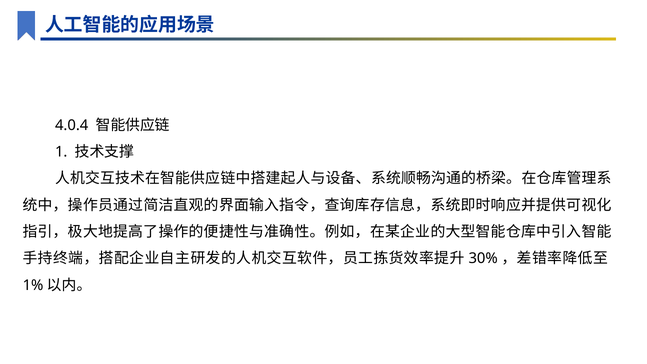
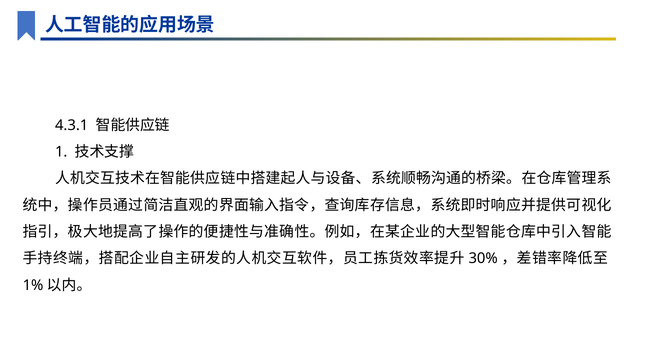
4.0.4: 4.0.4 -> 4.3.1 (72, 125)
